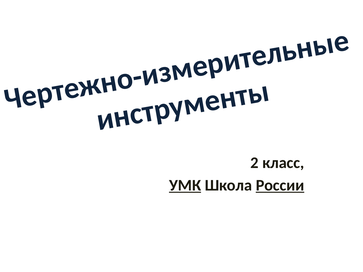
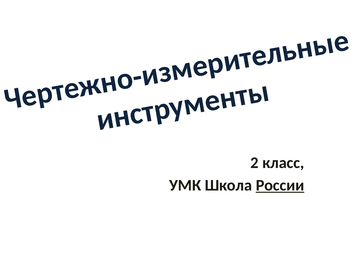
УМК underline: present -> none (185, 186)
